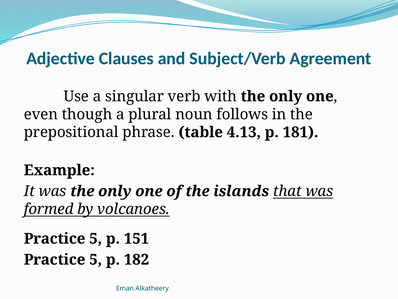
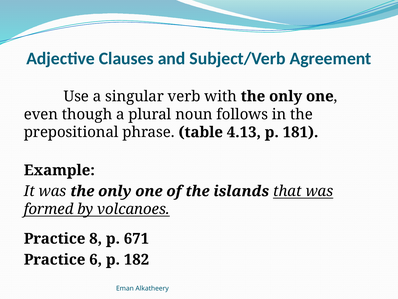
5: 5 -> 8 (96, 238)
151: 151 -> 671 (136, 238)
5: 5 -> 6 (96, 259)
